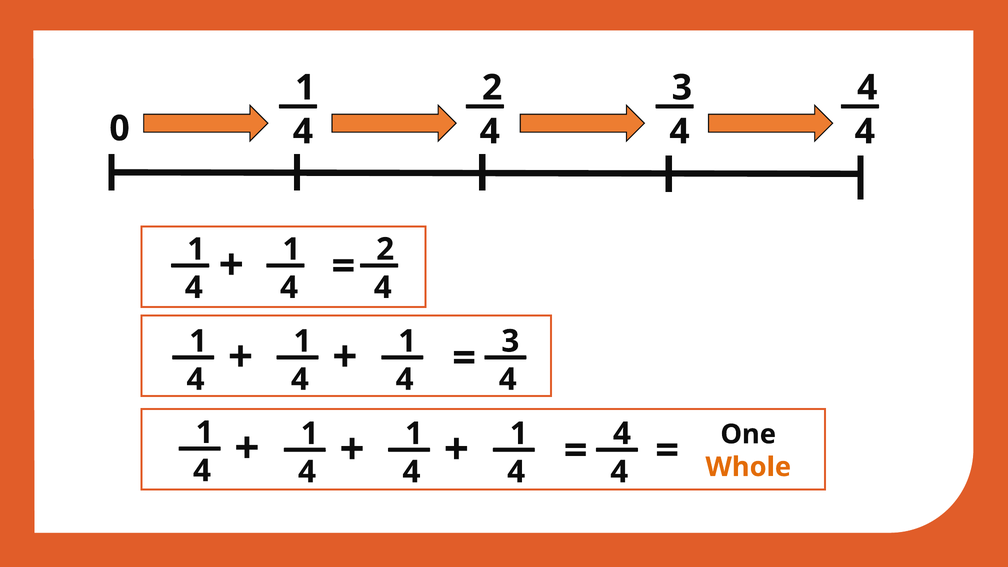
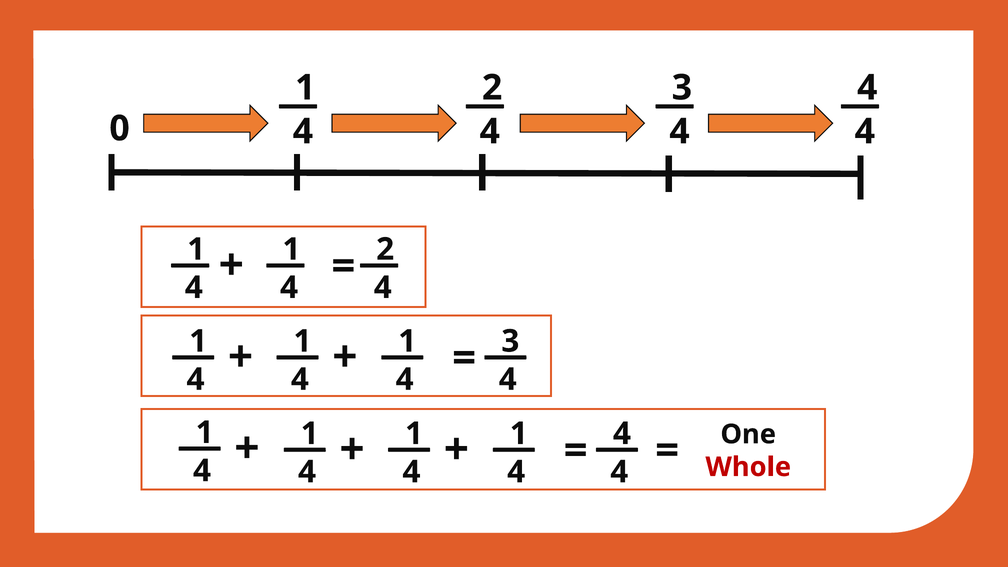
Whole colour: orange -> red (748, 467)
